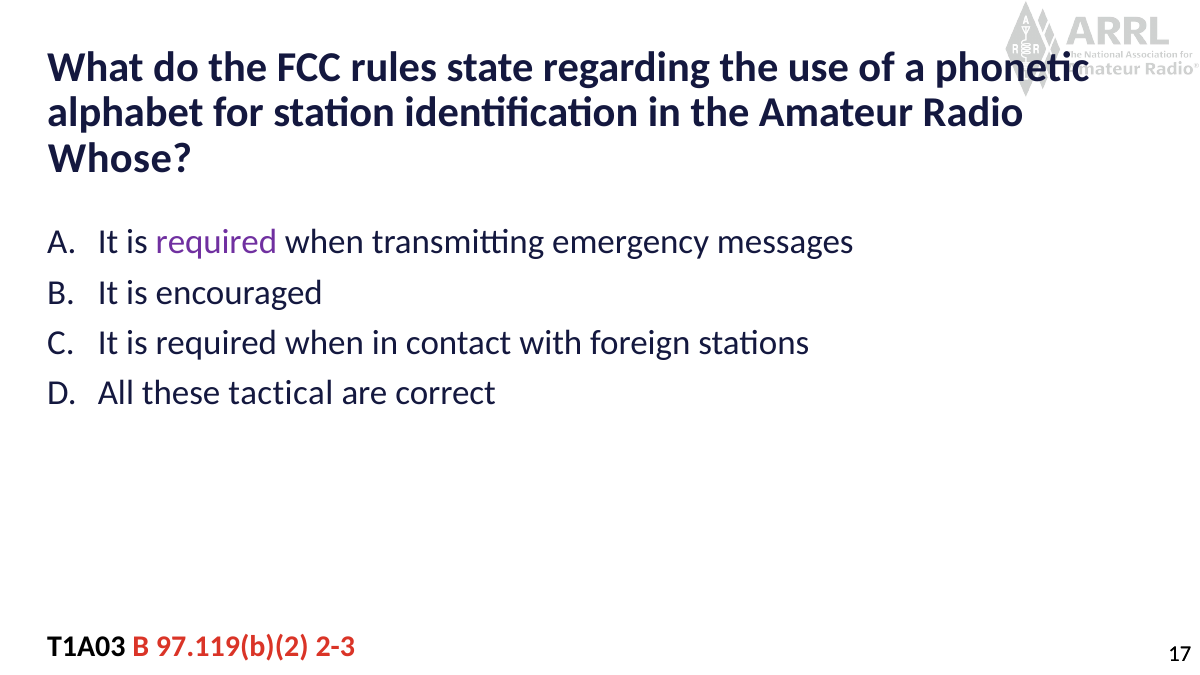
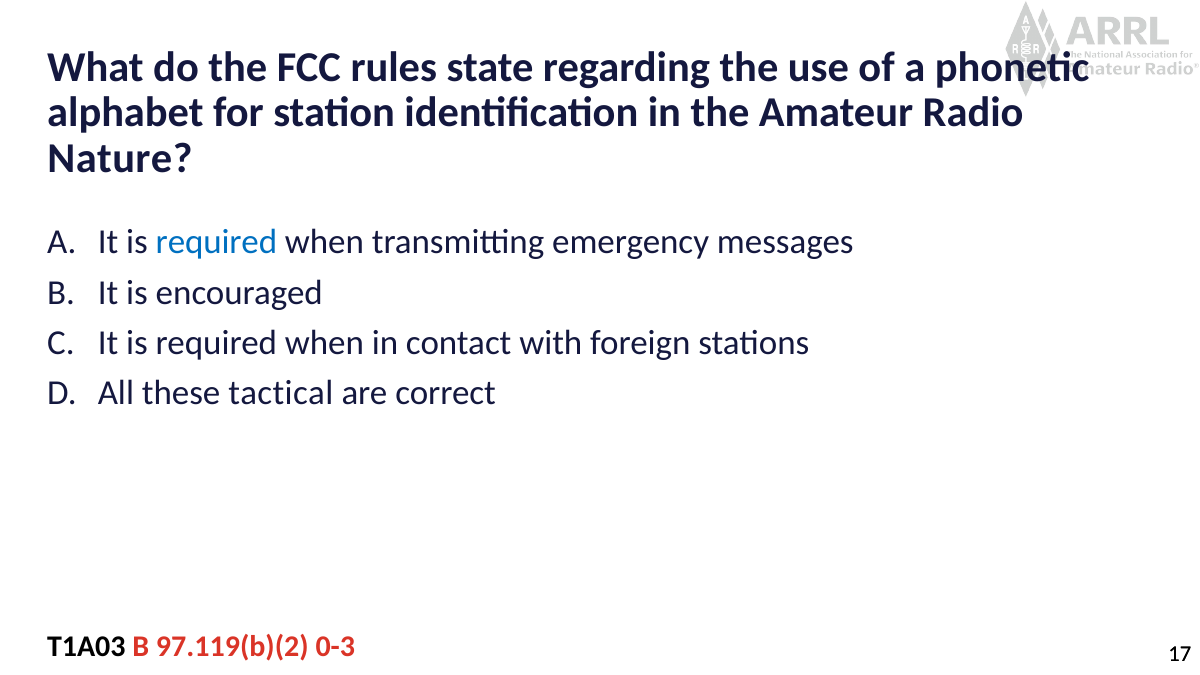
Whose: Whose -> Nature (120, 159)
required colour: purple -> blue (216, 242)
2-3: 2-3 -> 0-3 (335, 646)
